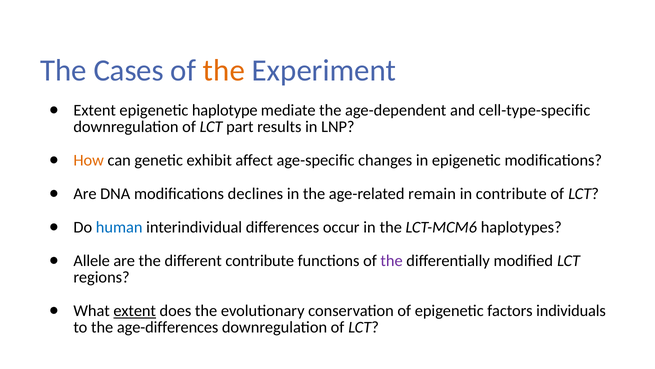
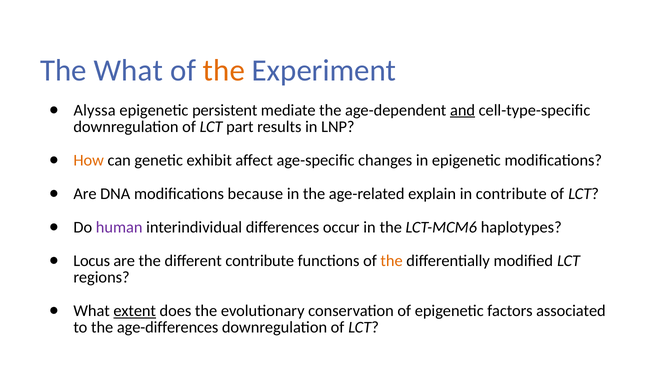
The Cases: Cases -> What (128, 71)
Extent: Extent -> Alyssa (95, 110)
haplotype: haplotype -> persistent (225, 110)
and underline: none -> present (463, 110)
declines: declines -> because (255, 193)
remain: remain -> explain (432, 193)
human colour: blue -> purple (119, 227)
Allele: Allele -> Locus (92, 260)
the colour: purple -> orange (392, 260)
individuals: individuals -> associated (571, 310)
